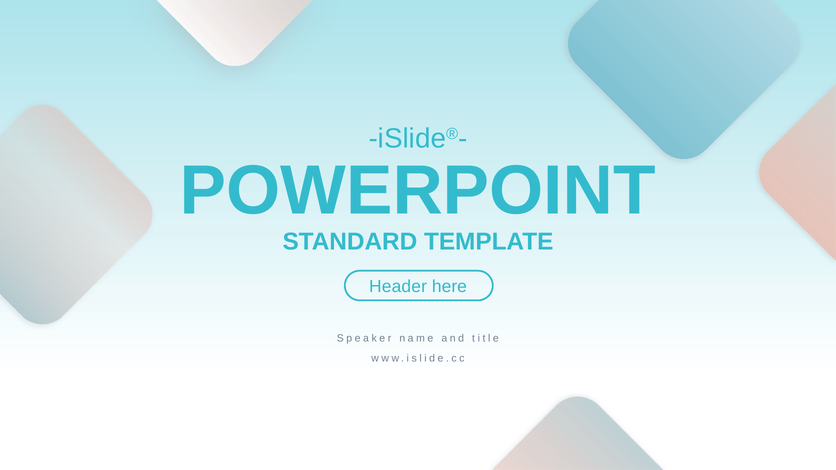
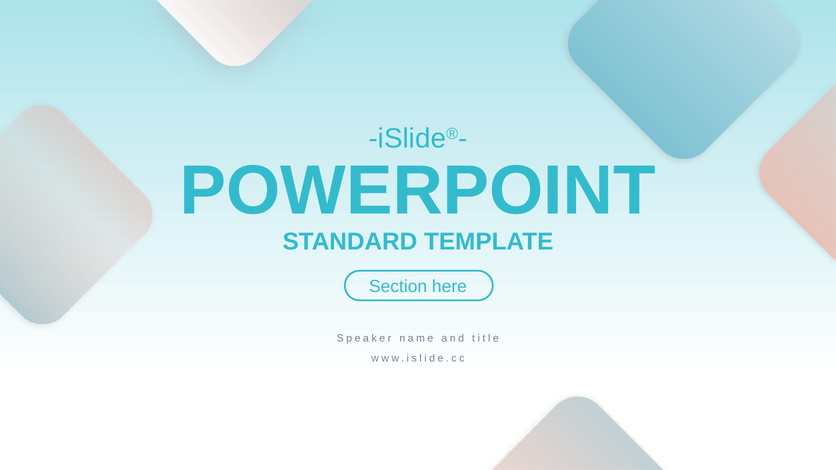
Header: Header -> Section (398, 286)
